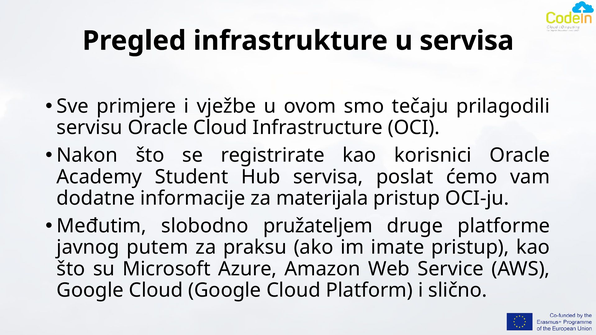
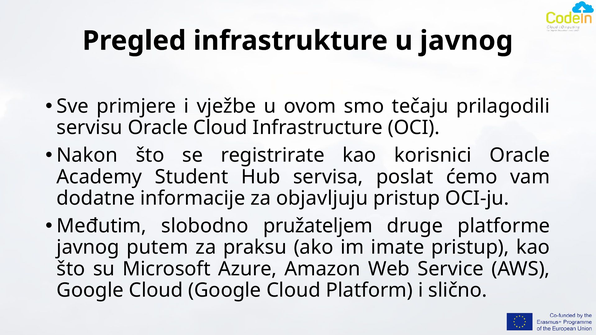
u servisa: servisa -> javnog (466, 41)
materijala: materijala -> objavljuju (322, 198)
